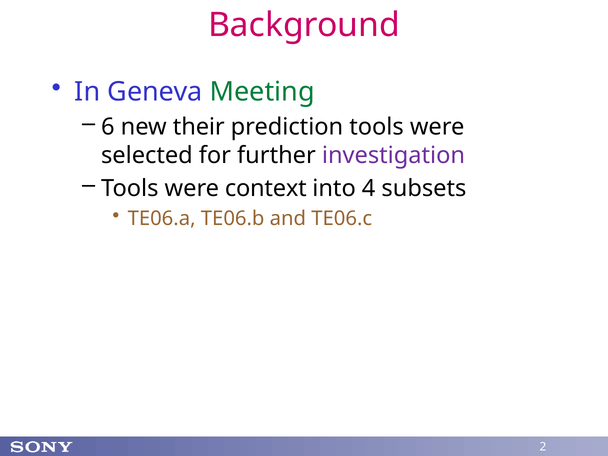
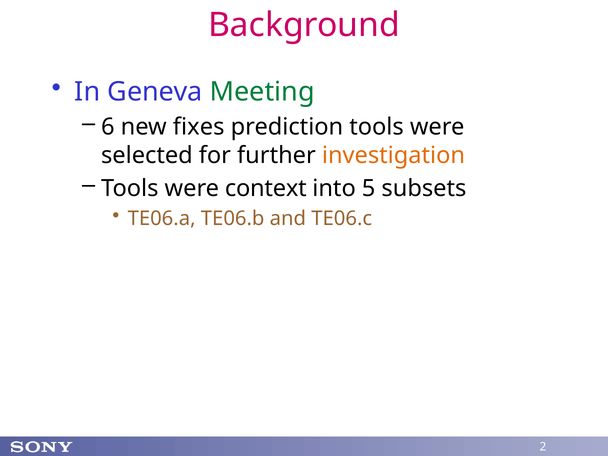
their: their -> fixes (199, 127)
investigation colour: purple -> orange (394, 155)
4: 4 -> 5 (369, 189)
